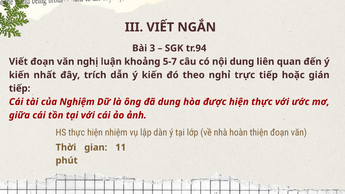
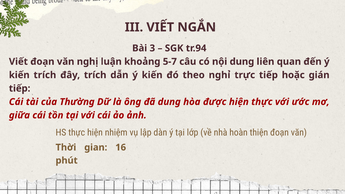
kiến nhất: nhất -> trích (45, 75)
Nghiệm: Nghiệm -> Thường (77, 102)
11: 11 -> 16 (121, 147)
